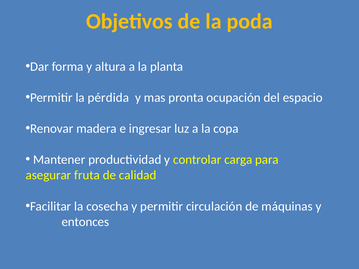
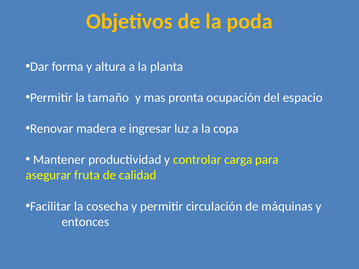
pérdida: pérdida -> tamaño (108, 98)
